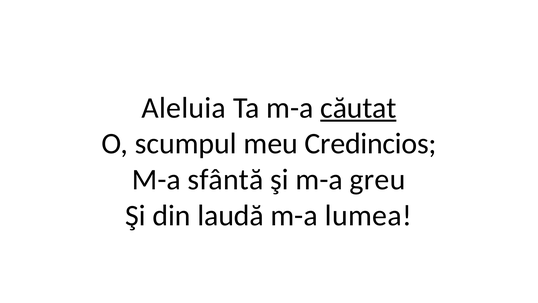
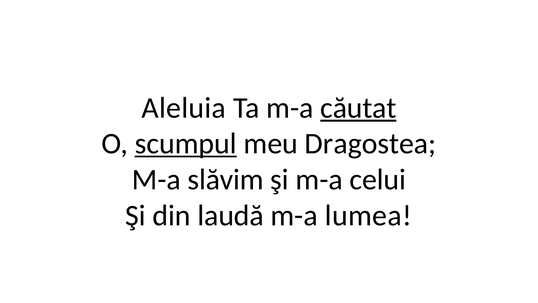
scumpul underline: none -> present (186, 144)
Credincios: Credincios -> Dragostea (370, 144)
sfântă: sfântă -> slăvim (226, 179)
greu: greu -> celui (378, 179)
